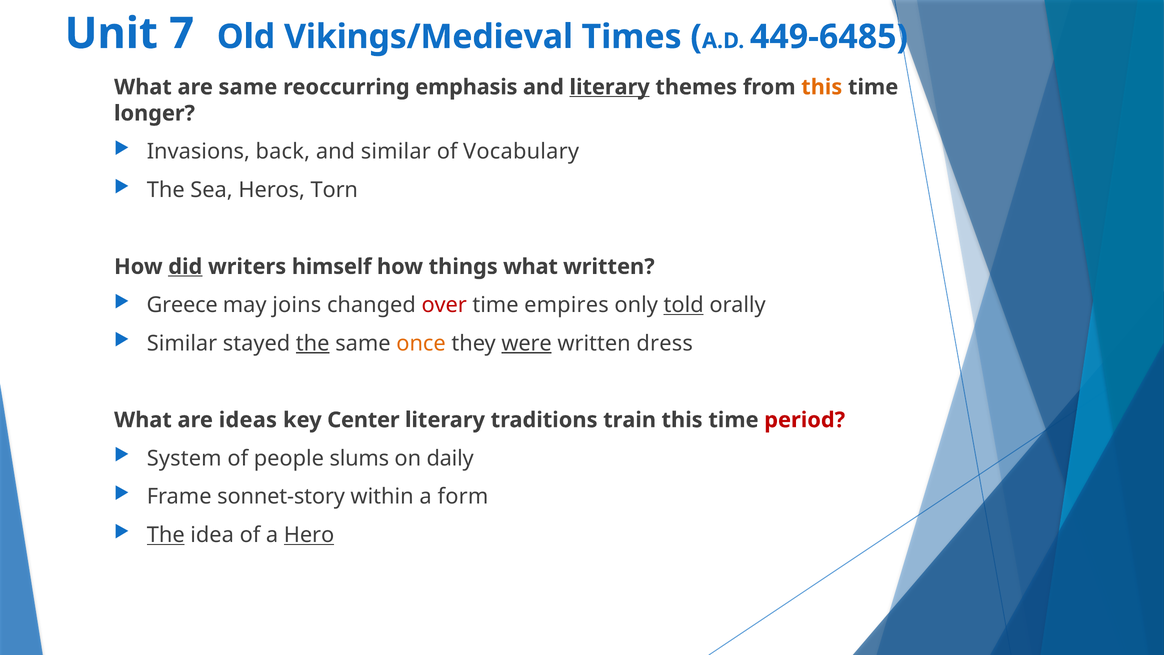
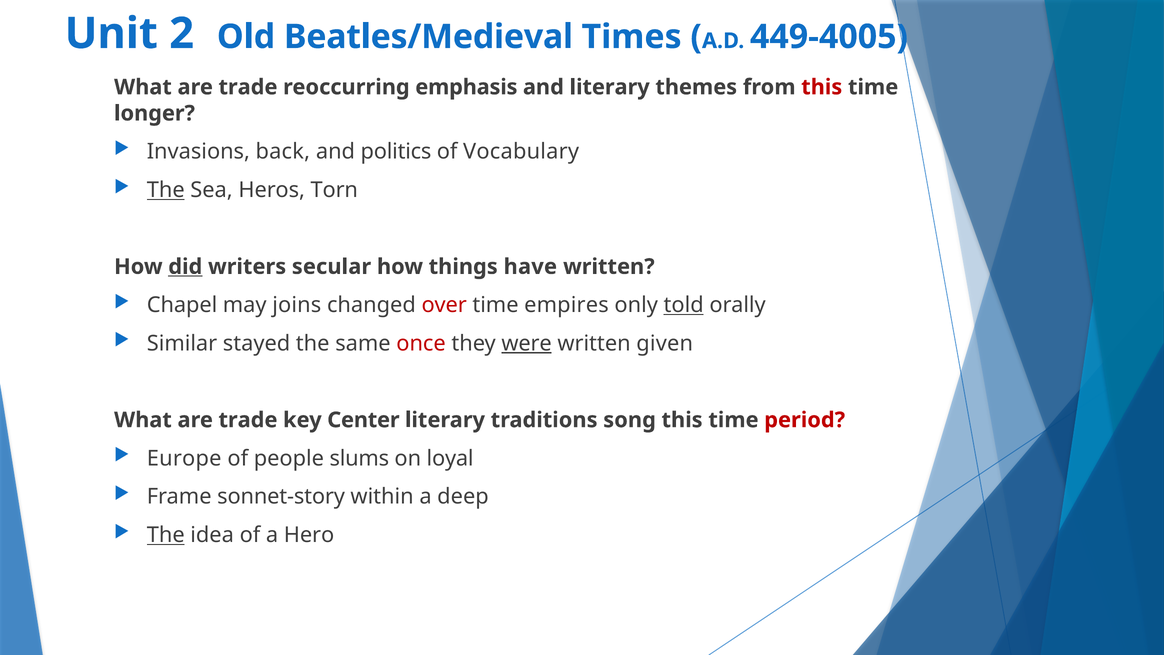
7: 7 -> 2 (182, 34)
Vikings/Medieval: Vikings/Medieval -> Beatles/Medieval (429, 37)
449-6485: 449-6485 -> 449-4005 (829, 37)
same: same -> trade (248, 87)
literary underline: present -> none (610, 87)
this colour: orange -> red (822, 87)
and similar: similar -> politics (396, 152)
The underline: none -> present (166, 190)
himself: himself -> secular (331, 267)
things what: what -> have (530, 267)
Greece: Greece -> Chapel (182, 305)
the underline: present -> none (313, 343)
once colour: orange -> red (421, 343)
dress: dress -> given (665, 343)
ideas: ideas -> trade (248, 420)
train: train -> song (630, 420)
System: System -> Europe (184, 458)
daily: daily -> loyal (450, 458)
form: form -> deep (463, 497)
Hero underline: present -> none (309, 535)
